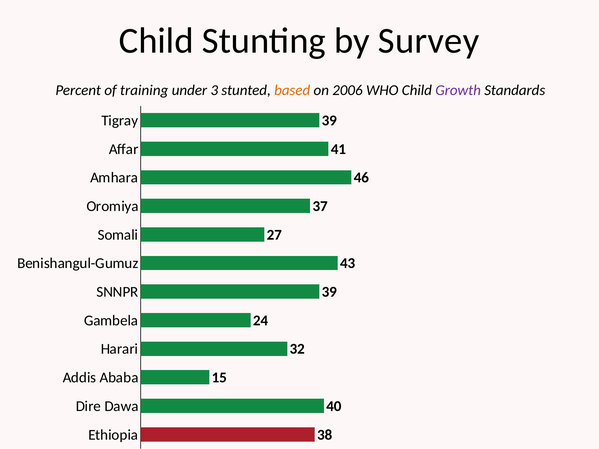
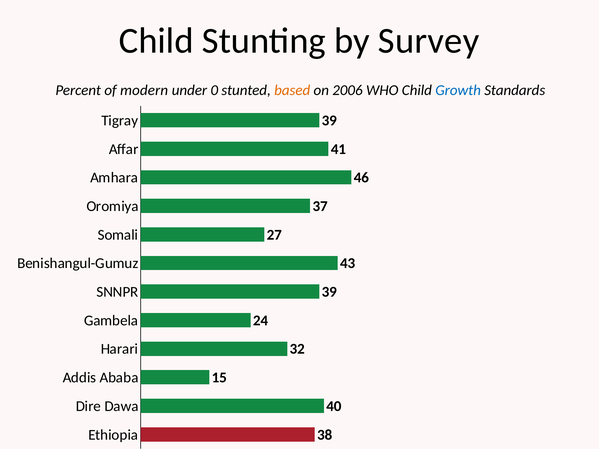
training: training -> modern (144, 90)
3: 3 -> 0 (214, 90)
Growth colour: purple -> blue (458, 90)
